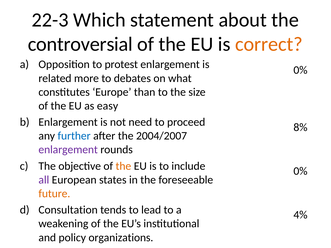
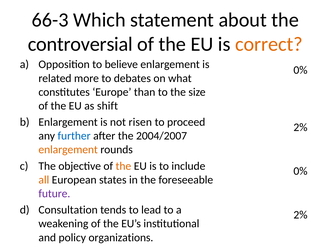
22-3: 22-3 -> 66-3 (50, 20)
protest: protest -> believe (121, 65)
easy: easy -> shift (108, 106)
need: need -> risen (140, 122)
8%: 8% -> 2% (300, 128)
enlargement colour: purple -> orange (68, 150)
all colour: purple -> orange (44, 180)
future colour: orange -> purple (54, 194)
4%: 4% -> 2% (300, 215)
